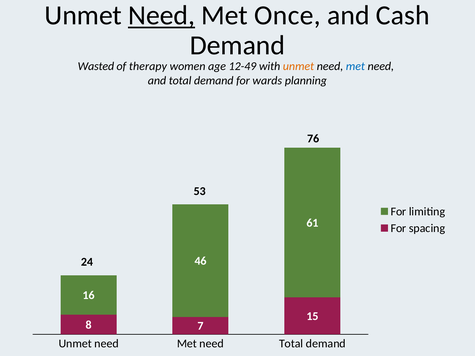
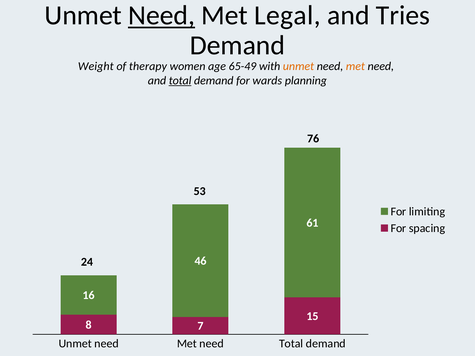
Once: Once -> Legal (287, 16)
Cash: Cash -> Tries (403, 16)
Wasted: Wasted -> Weight (96, 66)
12-49: 12-49 -> 65-49 (242, 66)
met colour: blue -> orange (355, 66)
total underline: none -> present (180, 81)
